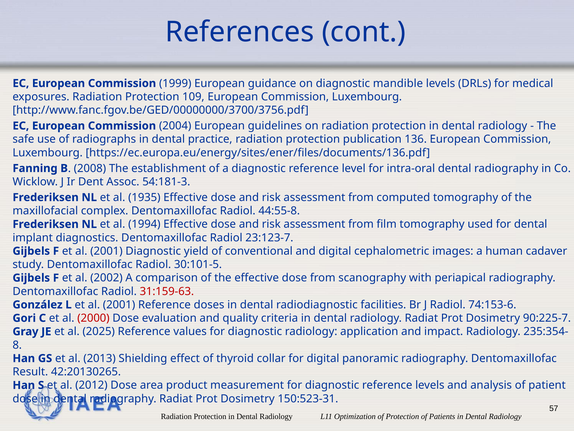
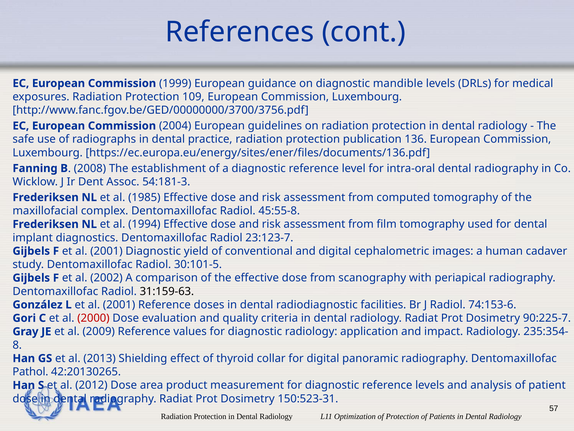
1935: 1935 -> 1985 (144, 197)
44:55-8: 44:55-8 -> 45:55-8 (279, 211)
31:159-63 colour: red -> black (167, 291)
2025: 2025 -> 2009 (99, 331)
Result: Result -> Pathol (30, 371)
